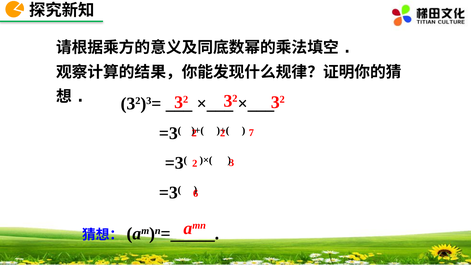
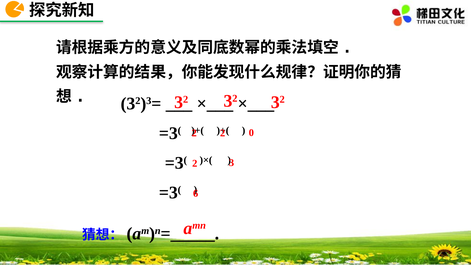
7: 7 -> 0 (251, 133)
